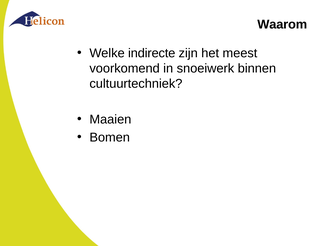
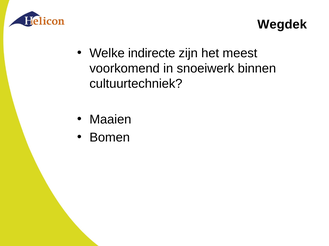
Waarom: Waarom -> Wegdek (282, 25)
